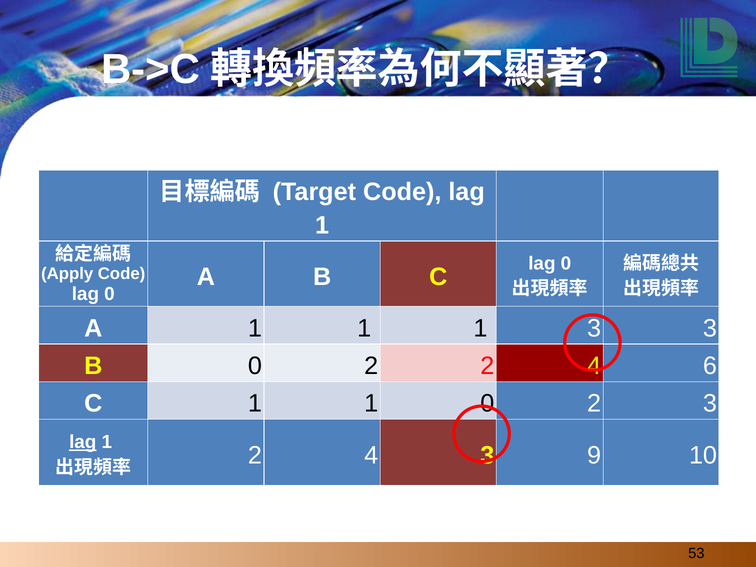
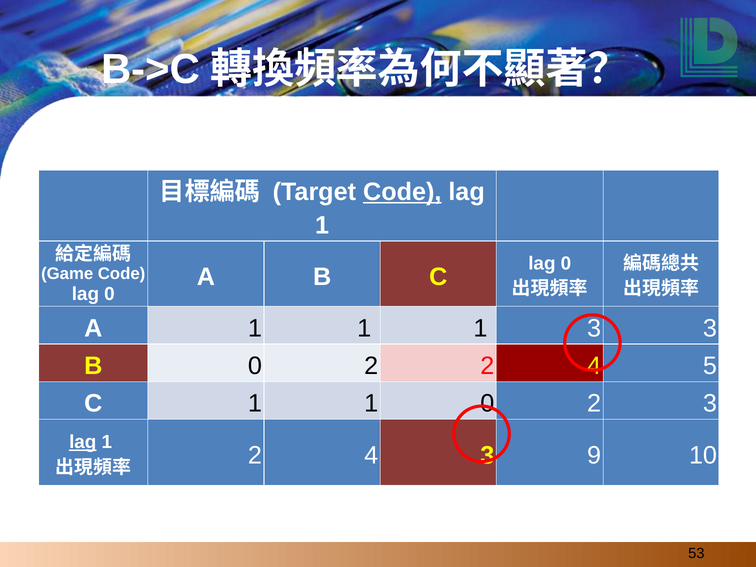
Code underline: none -> present (402, 192)
Apply: Apply -> Game (67, 274)
6: 6 -> 5 (710, 366)
